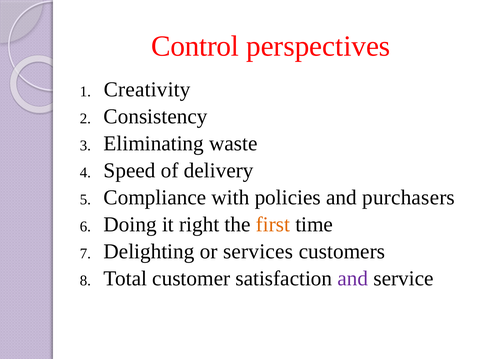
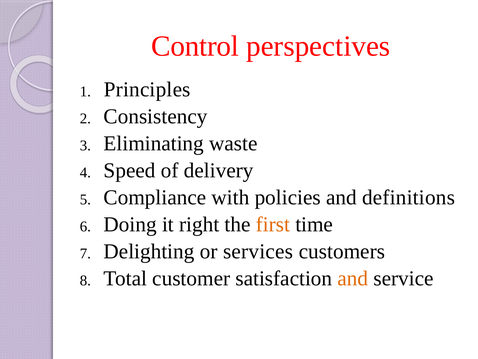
Creativity: Creativity -> Principles (147, 89)
purchasers: purchasers -> definitions (409, 197)
and colour: purple -> orange (353, 278)
